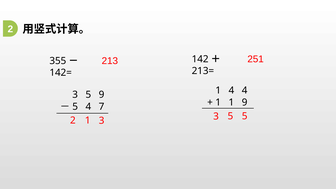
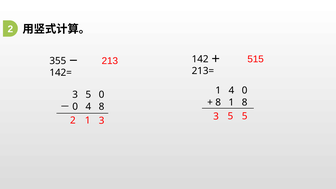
251: 251 -> 515 (256, 59)
4 4: 4 -> 0 (245, 90)
5 9: 9 -> 0 (102, 95)
1: 1 -> 8 (218, 102)
1 9: 9 -> 8 (245, 102)
5: 5 -> 0 (75, 107)
4 7: 7 -> 8 (102, 107)
